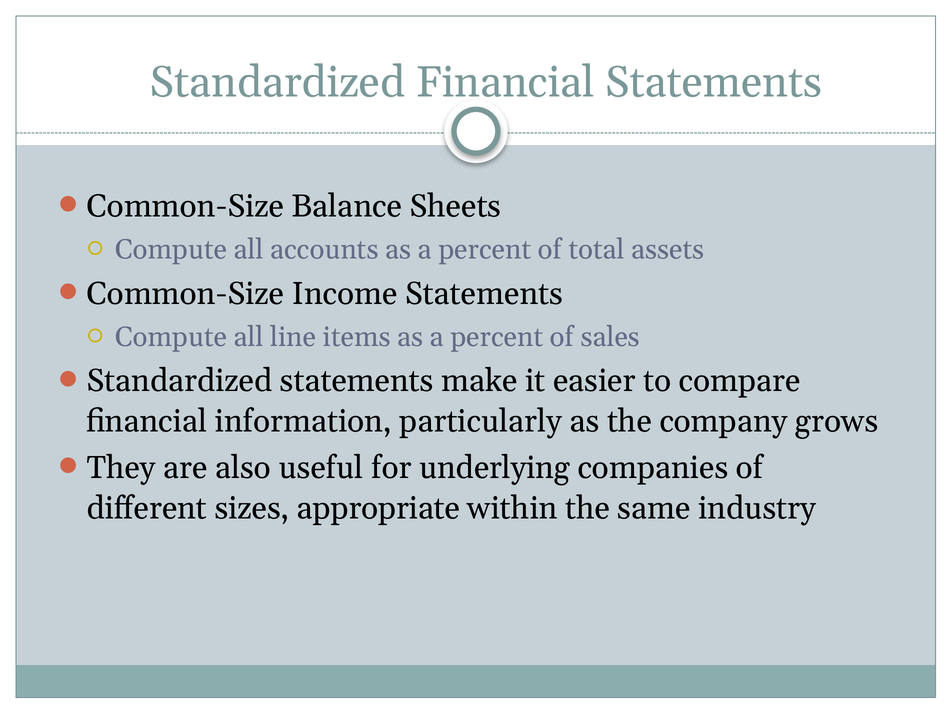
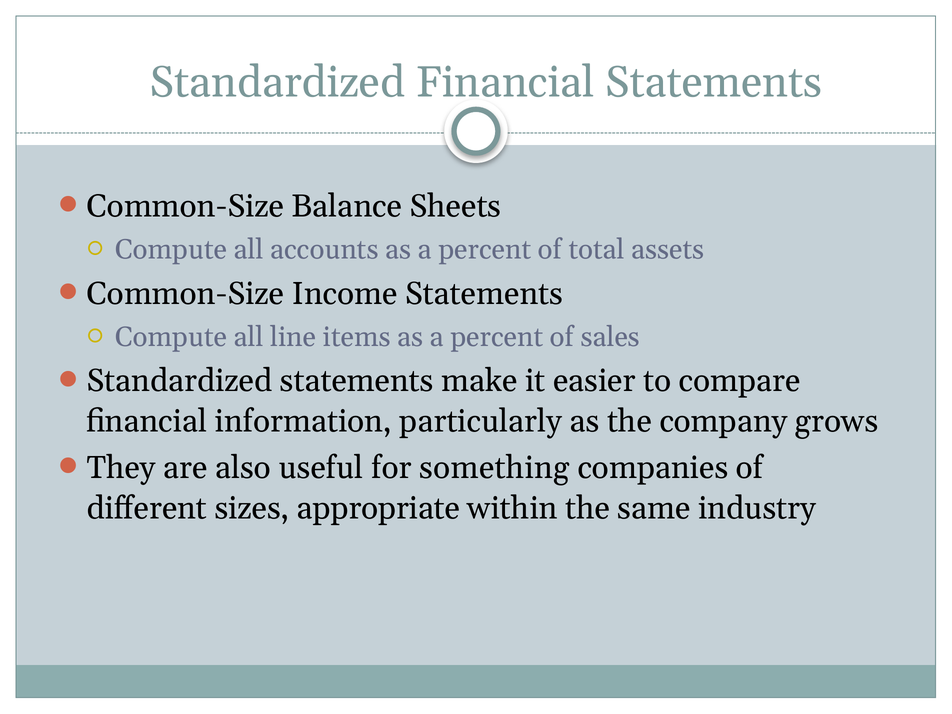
underlying: underlying -> something (494, 468)
